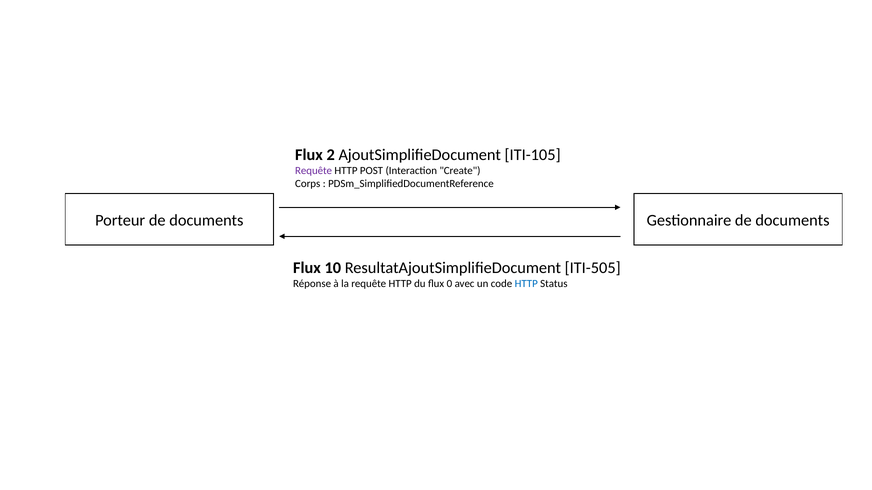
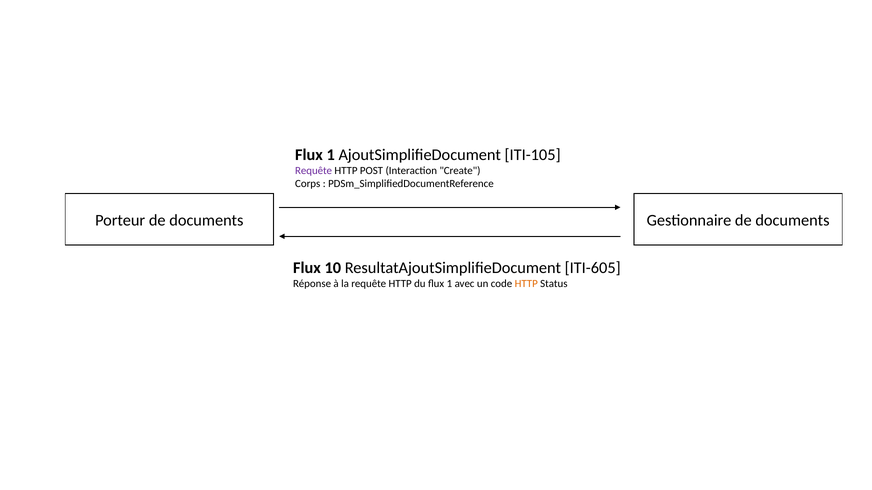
2: 2 -> 1 (331, 155)
ITI-505: ITI-505 -> ITI-605 (593, 268)
du flux 0: 0 -> 1 (449, 284)
HTTP colour: blue -> orange (526, 284)
